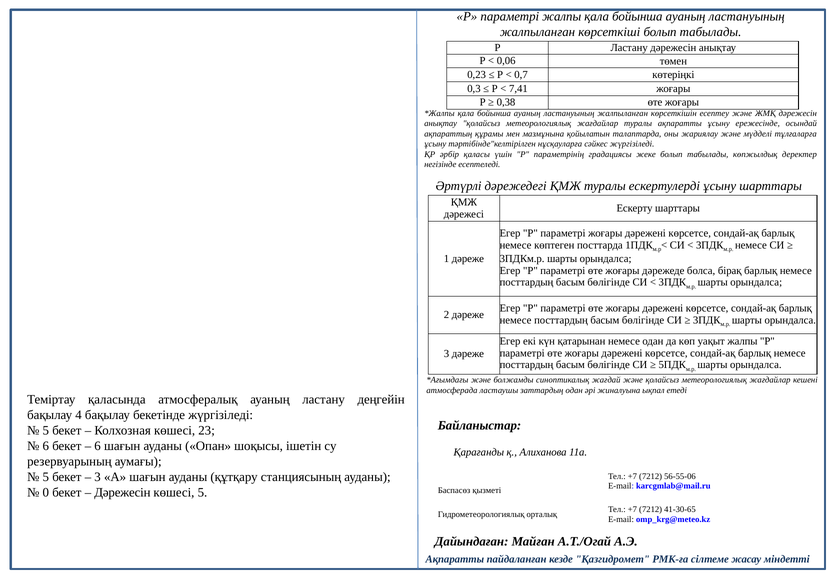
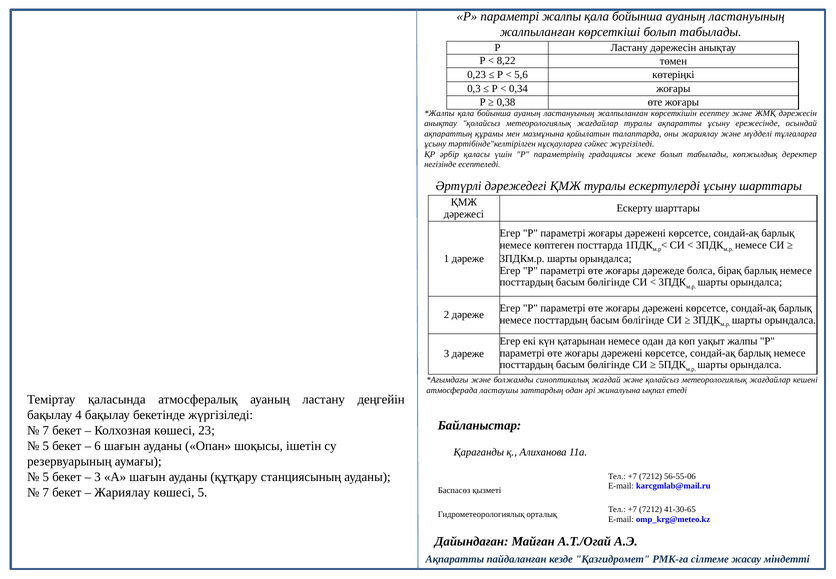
0,06: 0,06 -> 8,22 (506, 61)
0,7: 0,7 -> 5,6 (521, 75)
7,41: 7,41 -> 0,34 (518, 88)
5: 5 -> 7 (46, 430)
6: 6 -> 5 (46, 446)
0: 0 -> 7 (46, 492)
Дәрежесін: Дәрежесін -> Жариялау (122, 492)
